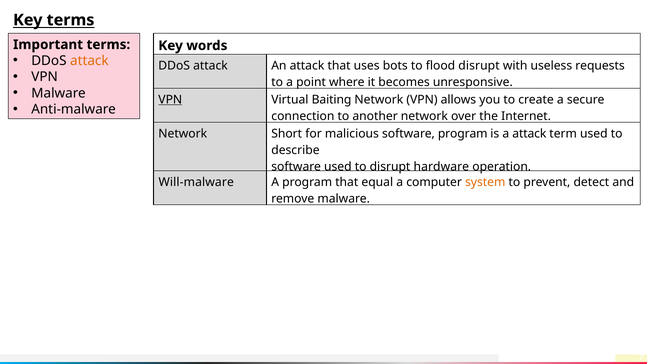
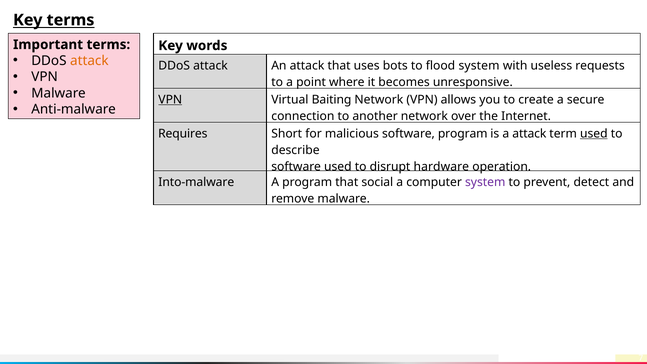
flood disrupt: disrupt -> system (479, 66)
Network: Network -> Requires (183, 134)
used underline: none -> present (594, 134)
Will-malware: Will-malware -> Into-malware (196, 182)
equal: equal -> social (377, 182)
system colour: orange -> purple (485, 182)
